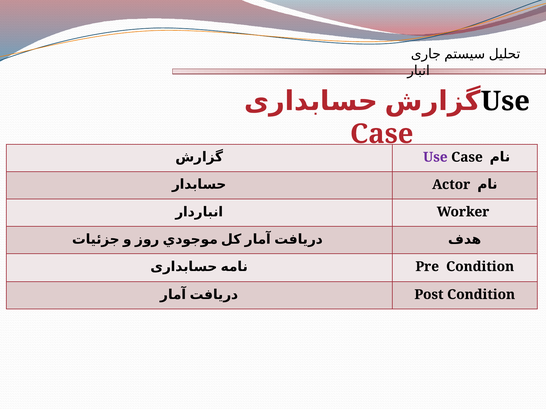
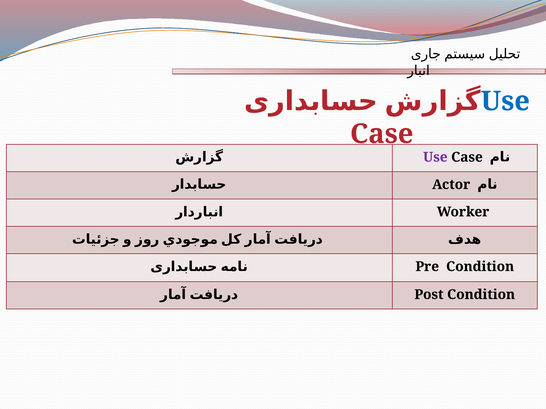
Use colour: black -> blue (505, 101)
